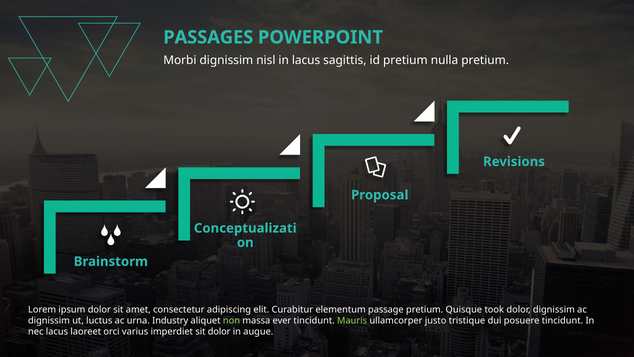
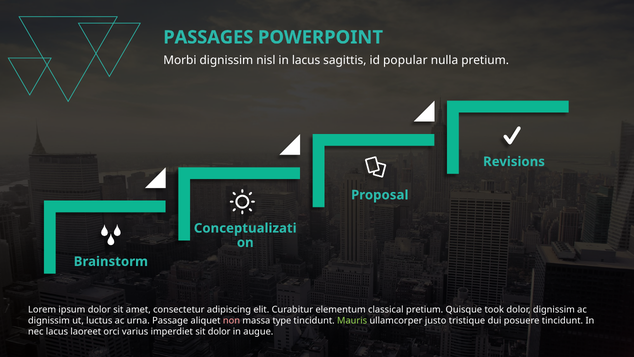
id pretium: pretium -> popular (405, 60)
passage: passage -> classical (386, 309)
Industry: Industry -> Passage (170, 320)
non colour: light green -> pink (231, 320)
ever: ever -> type (282, 320)
